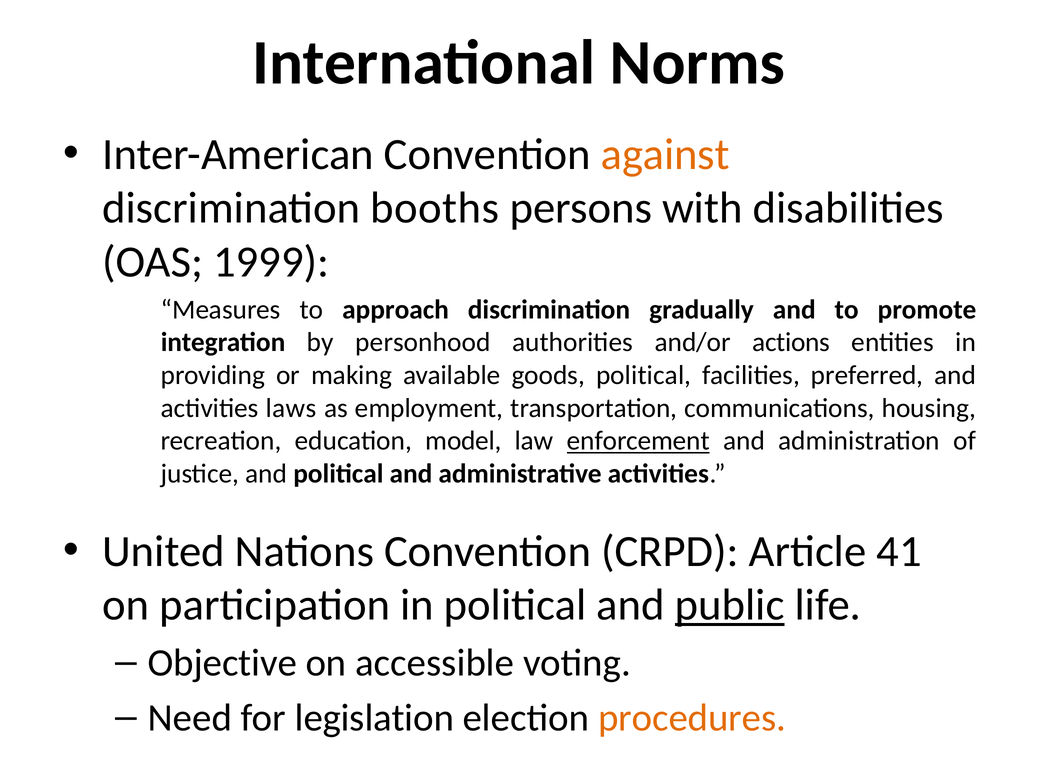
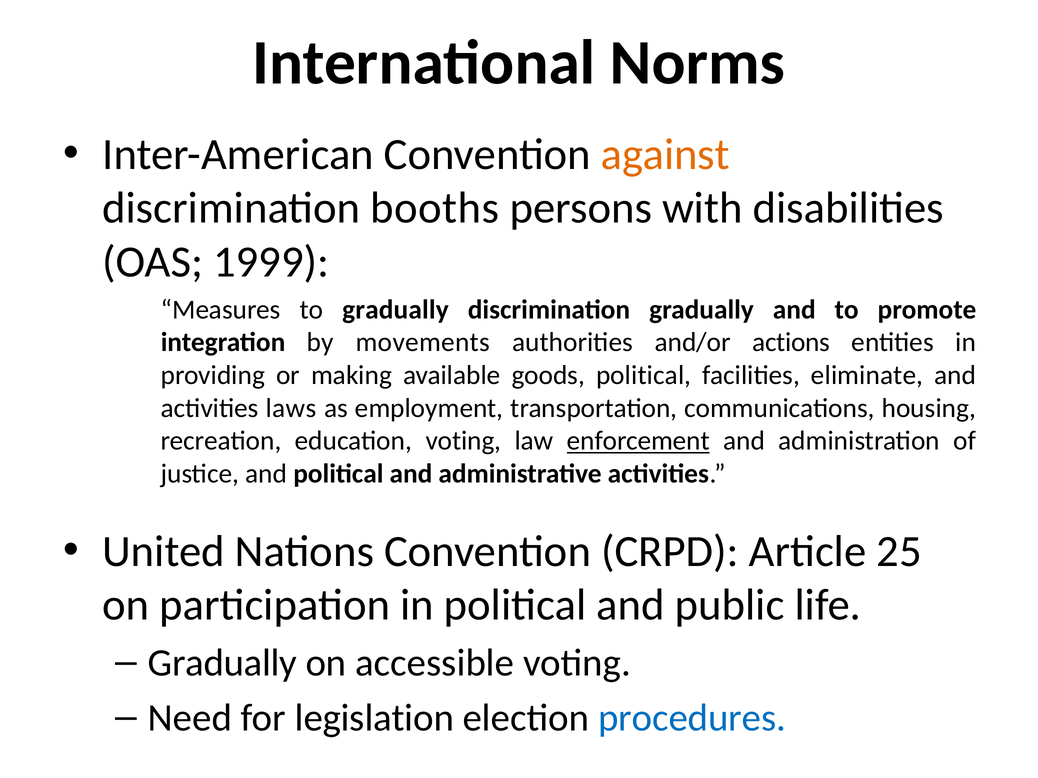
to approach: approach -> gradually (395, 310)
personhood: personhood -> movements (423, 343)
preferred: preferred -> eliminate (867, 375)
education model: model -> voting (463, 441)
41: 41 -> 25 (899, 552)
public underline: present -> none (730, 606)
Objective: Objective -> Gradually (222, 664)
procedures colour: orange -> blue (692, 718)
